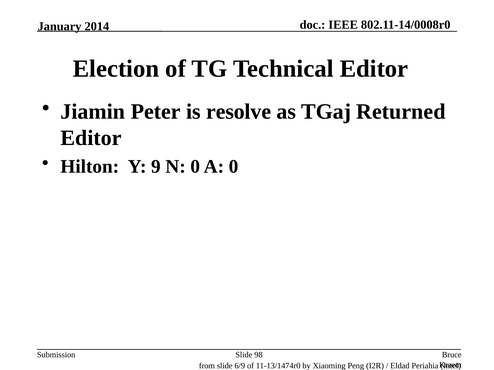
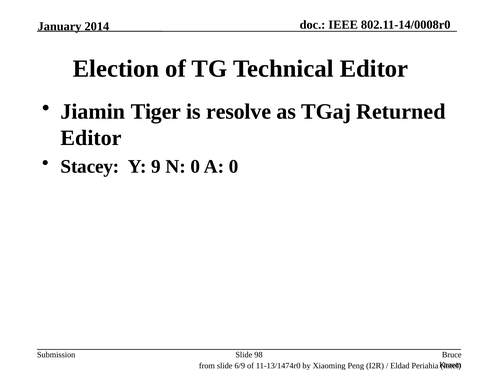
Peter: Peter -> Tiger (156, 112)
Hilton: Hilton -> Stacey (90, 167)
